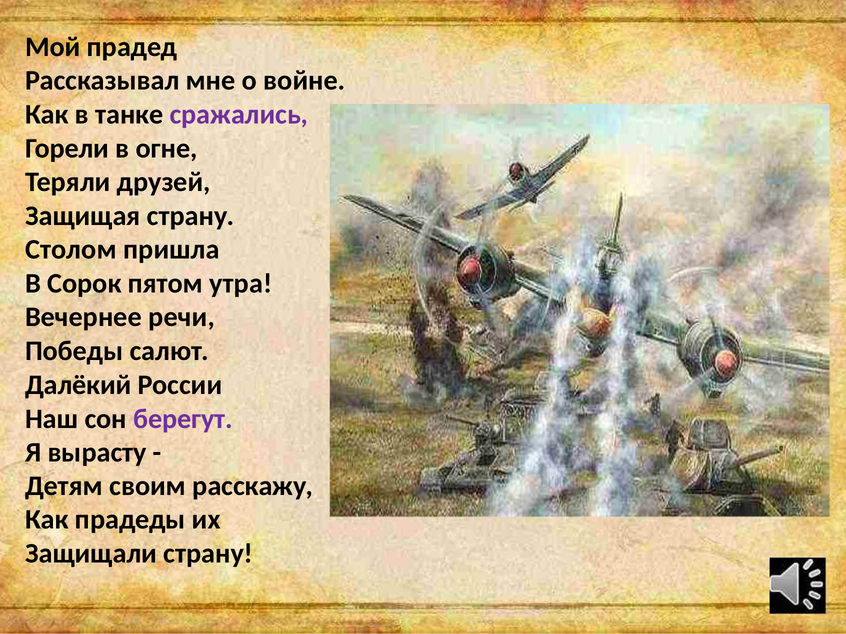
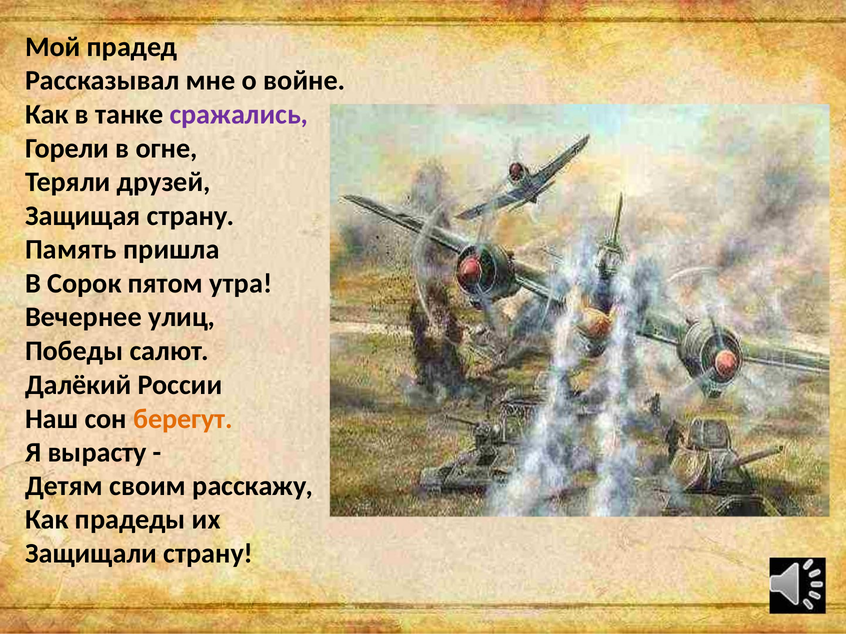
Столом: Столом -> Память (71, 250)
речи: речи -> улиц (182, 317)
берегут colour: purple -> orange (183, 419)
